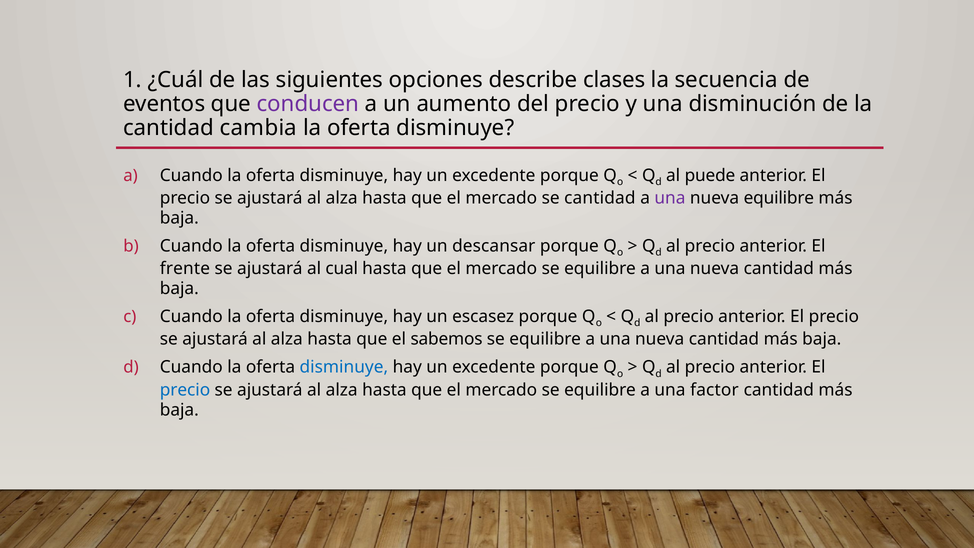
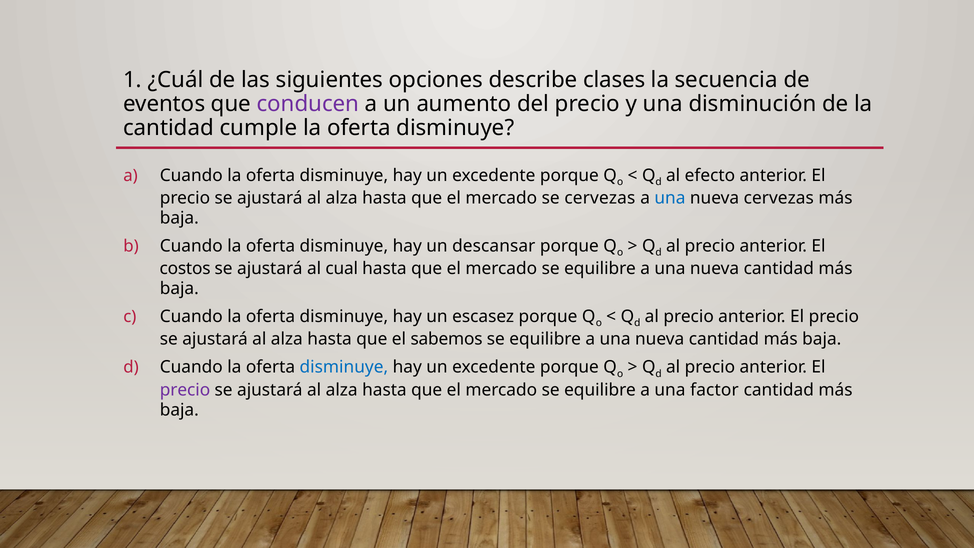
cambia: cambia -> cumple (258, 128)
puede: puede -> efecto (710, 175)
se cantidad: cantidad -> cervezas (600, 198)
una colour: purple -> blue (670, 198)
nueva equilibre: equilibre -> cervezas (779, 198)
frente: frente -> costos (185, 269)
precio colour: blue -> purple (185, 390)
